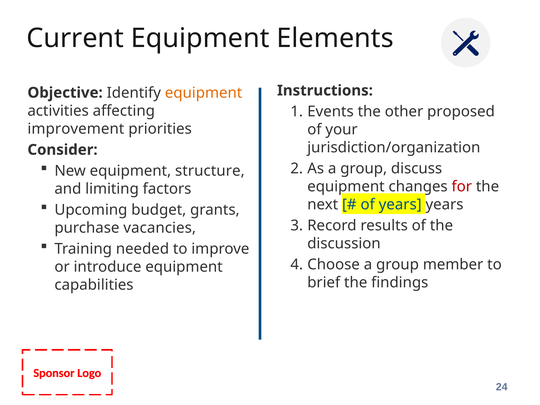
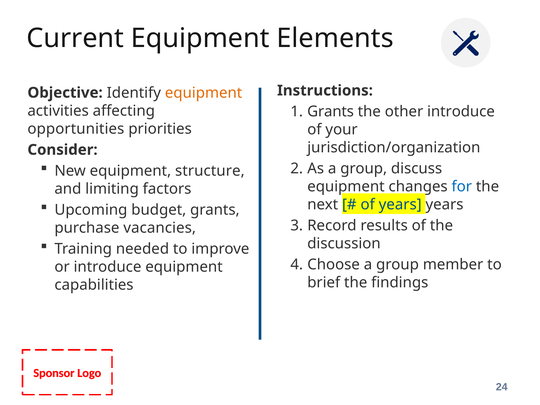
Events: Events -> Grants (331, 112)
other proposed: proposed -> introduce (461, 112)
improvement: improvement -> opportunities (76, 129)
for colour: red -> blue (462, 187)
